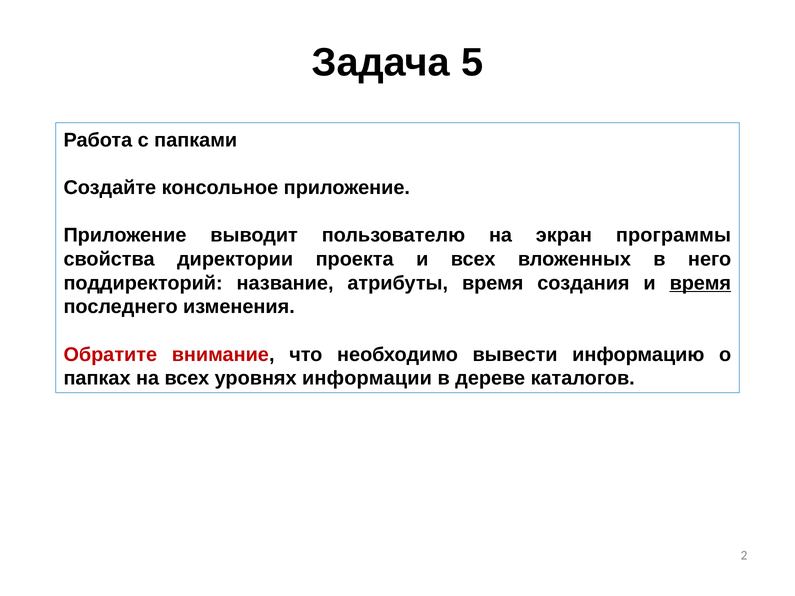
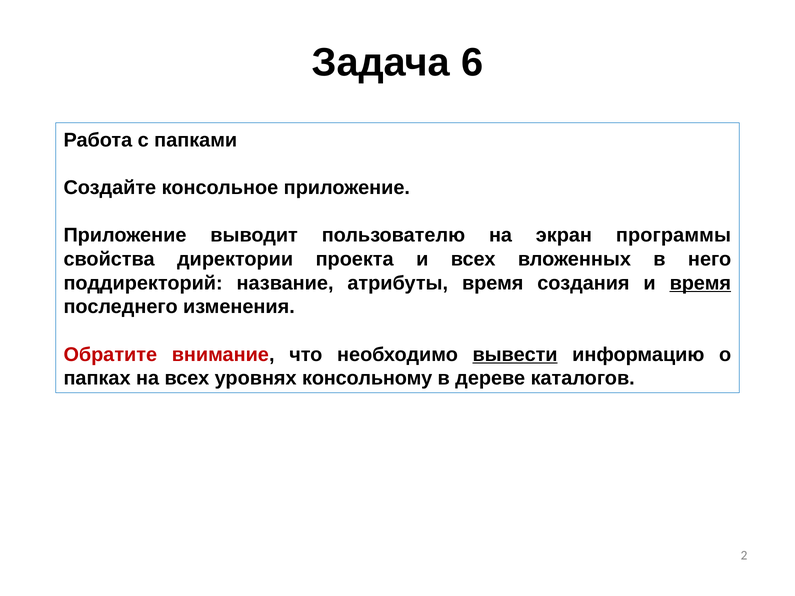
5: 5 -> 6 (472, 63)
вывести underline: none -> present (515, 355)
информации: информации -> консольному (367, 379)
